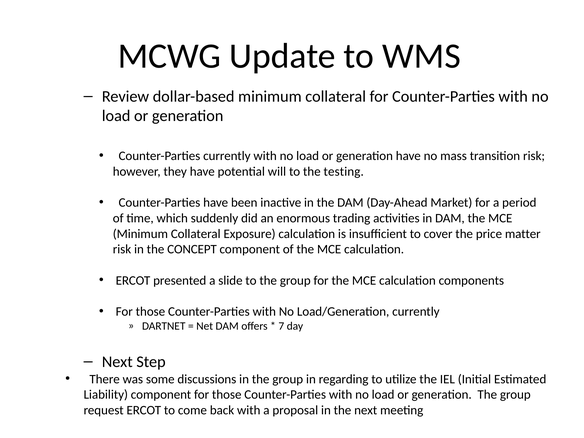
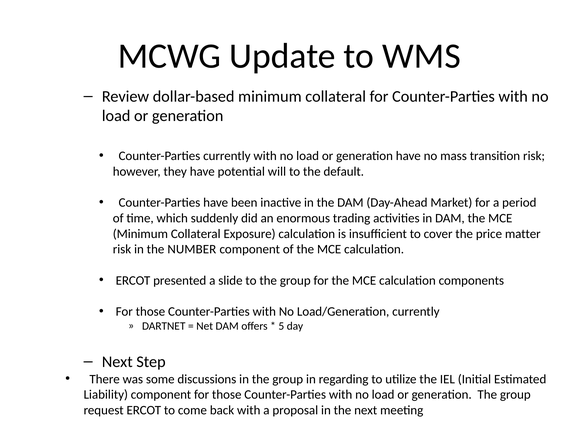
testing: testing -> default (344, 172)
CONCEPT: CONCEPT -> NUMBER (192, 249)
7: 7 -> 5 (281, 326)
